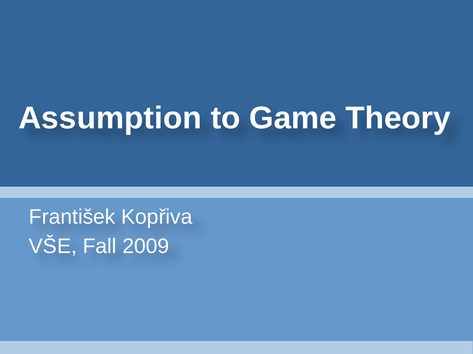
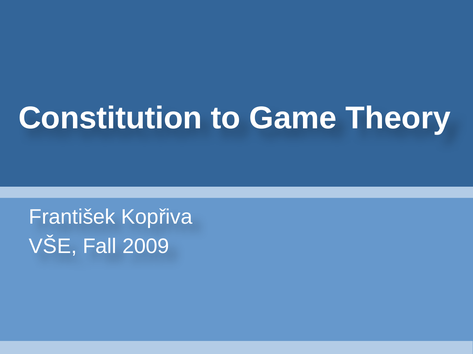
Assumption: Assumption -> Constitution (110, 119)
